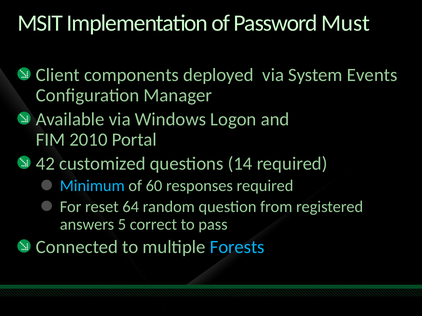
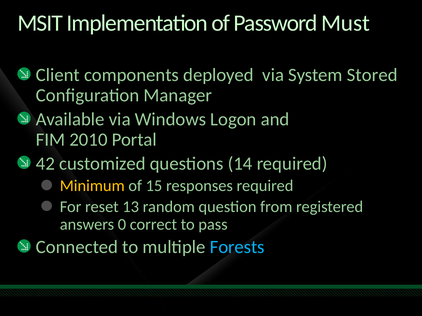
Events: Events -> Stored (372, 75)
Minimum colour: light blue -> yellow (92, 186)
60: 60 -> 15 (154, 186)
64: 64 -> 13 (131, 207)
5: 5 -> 0 (122, 225)
